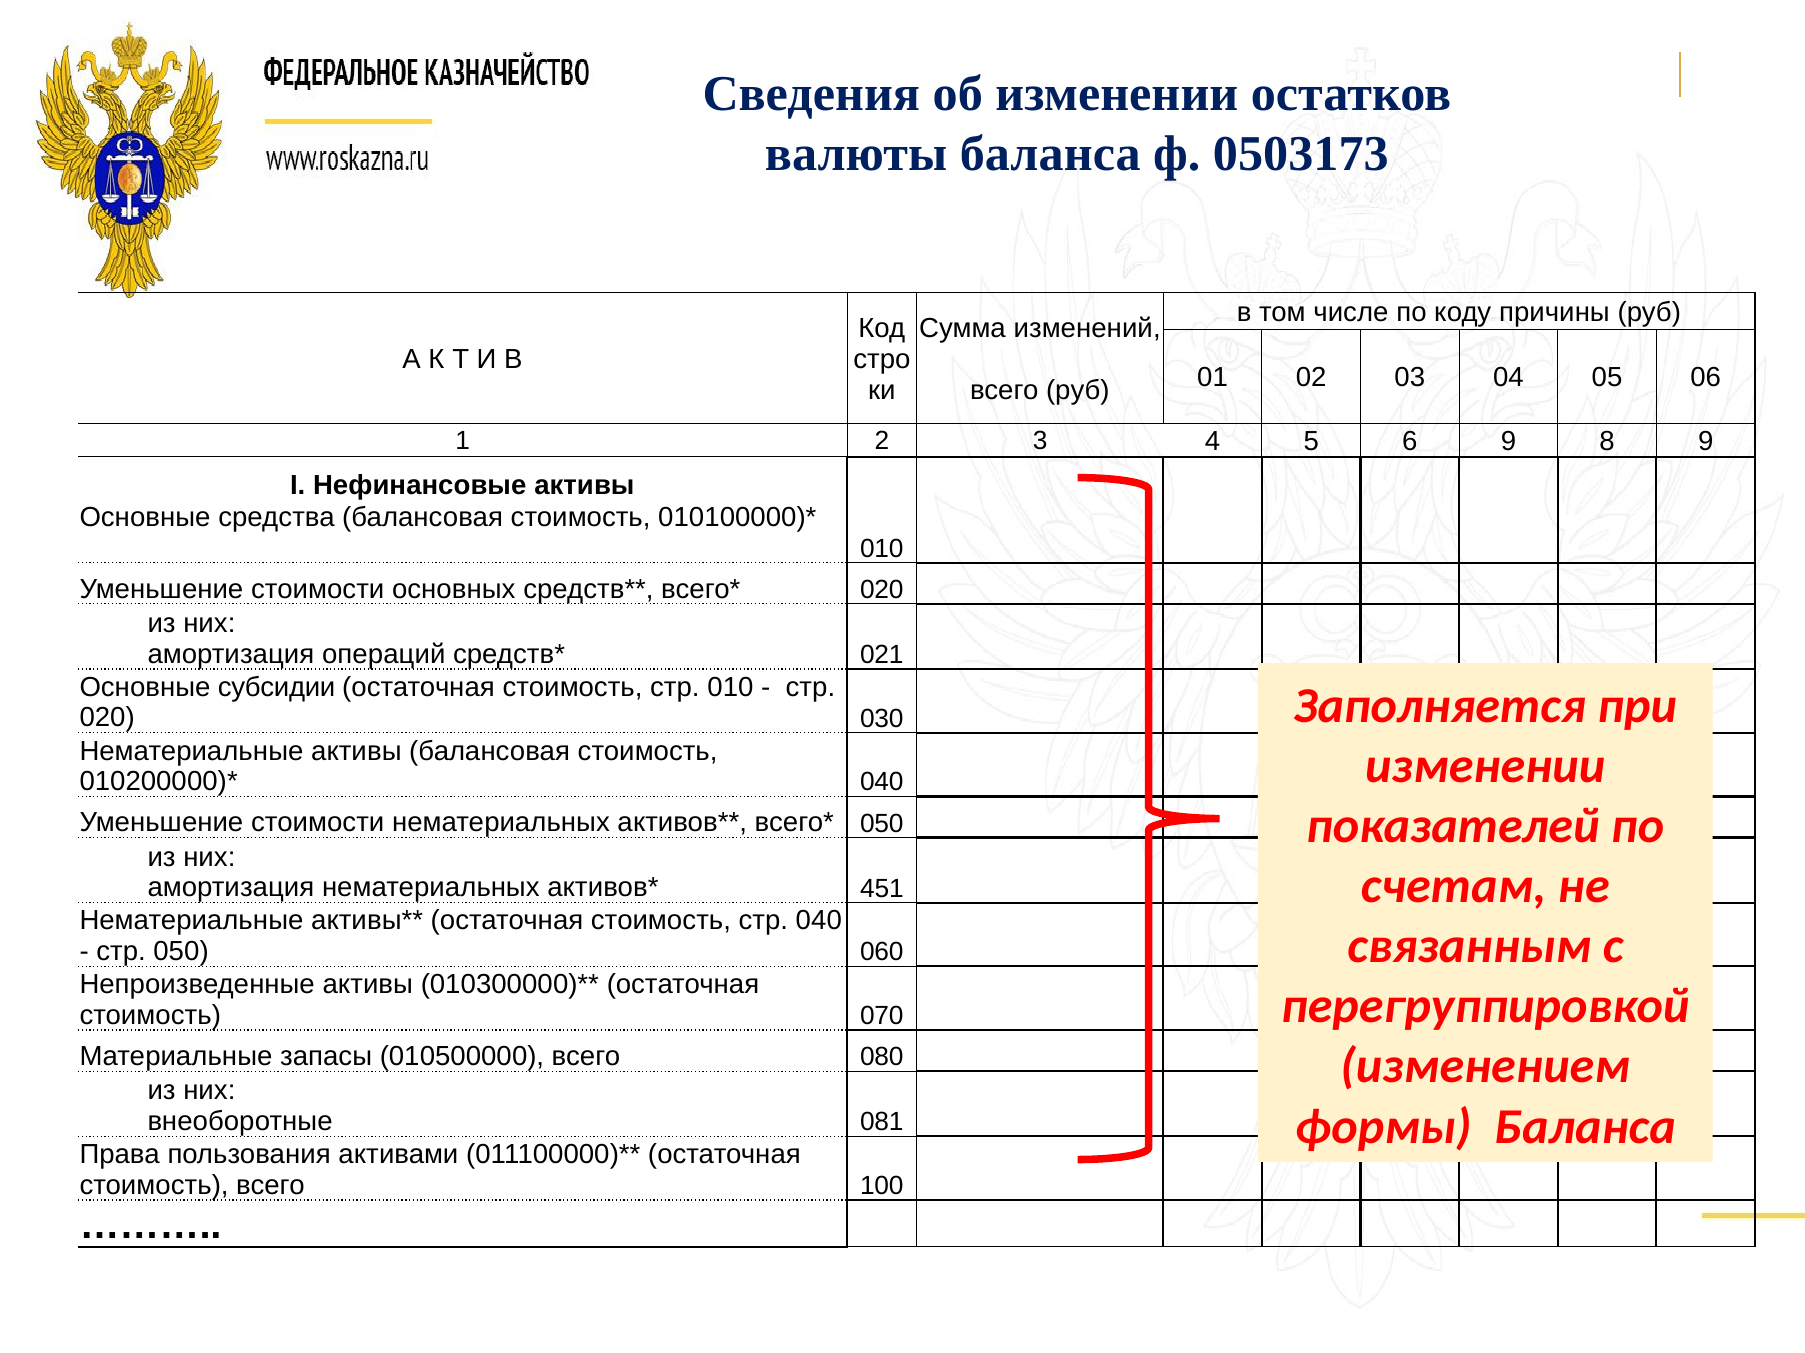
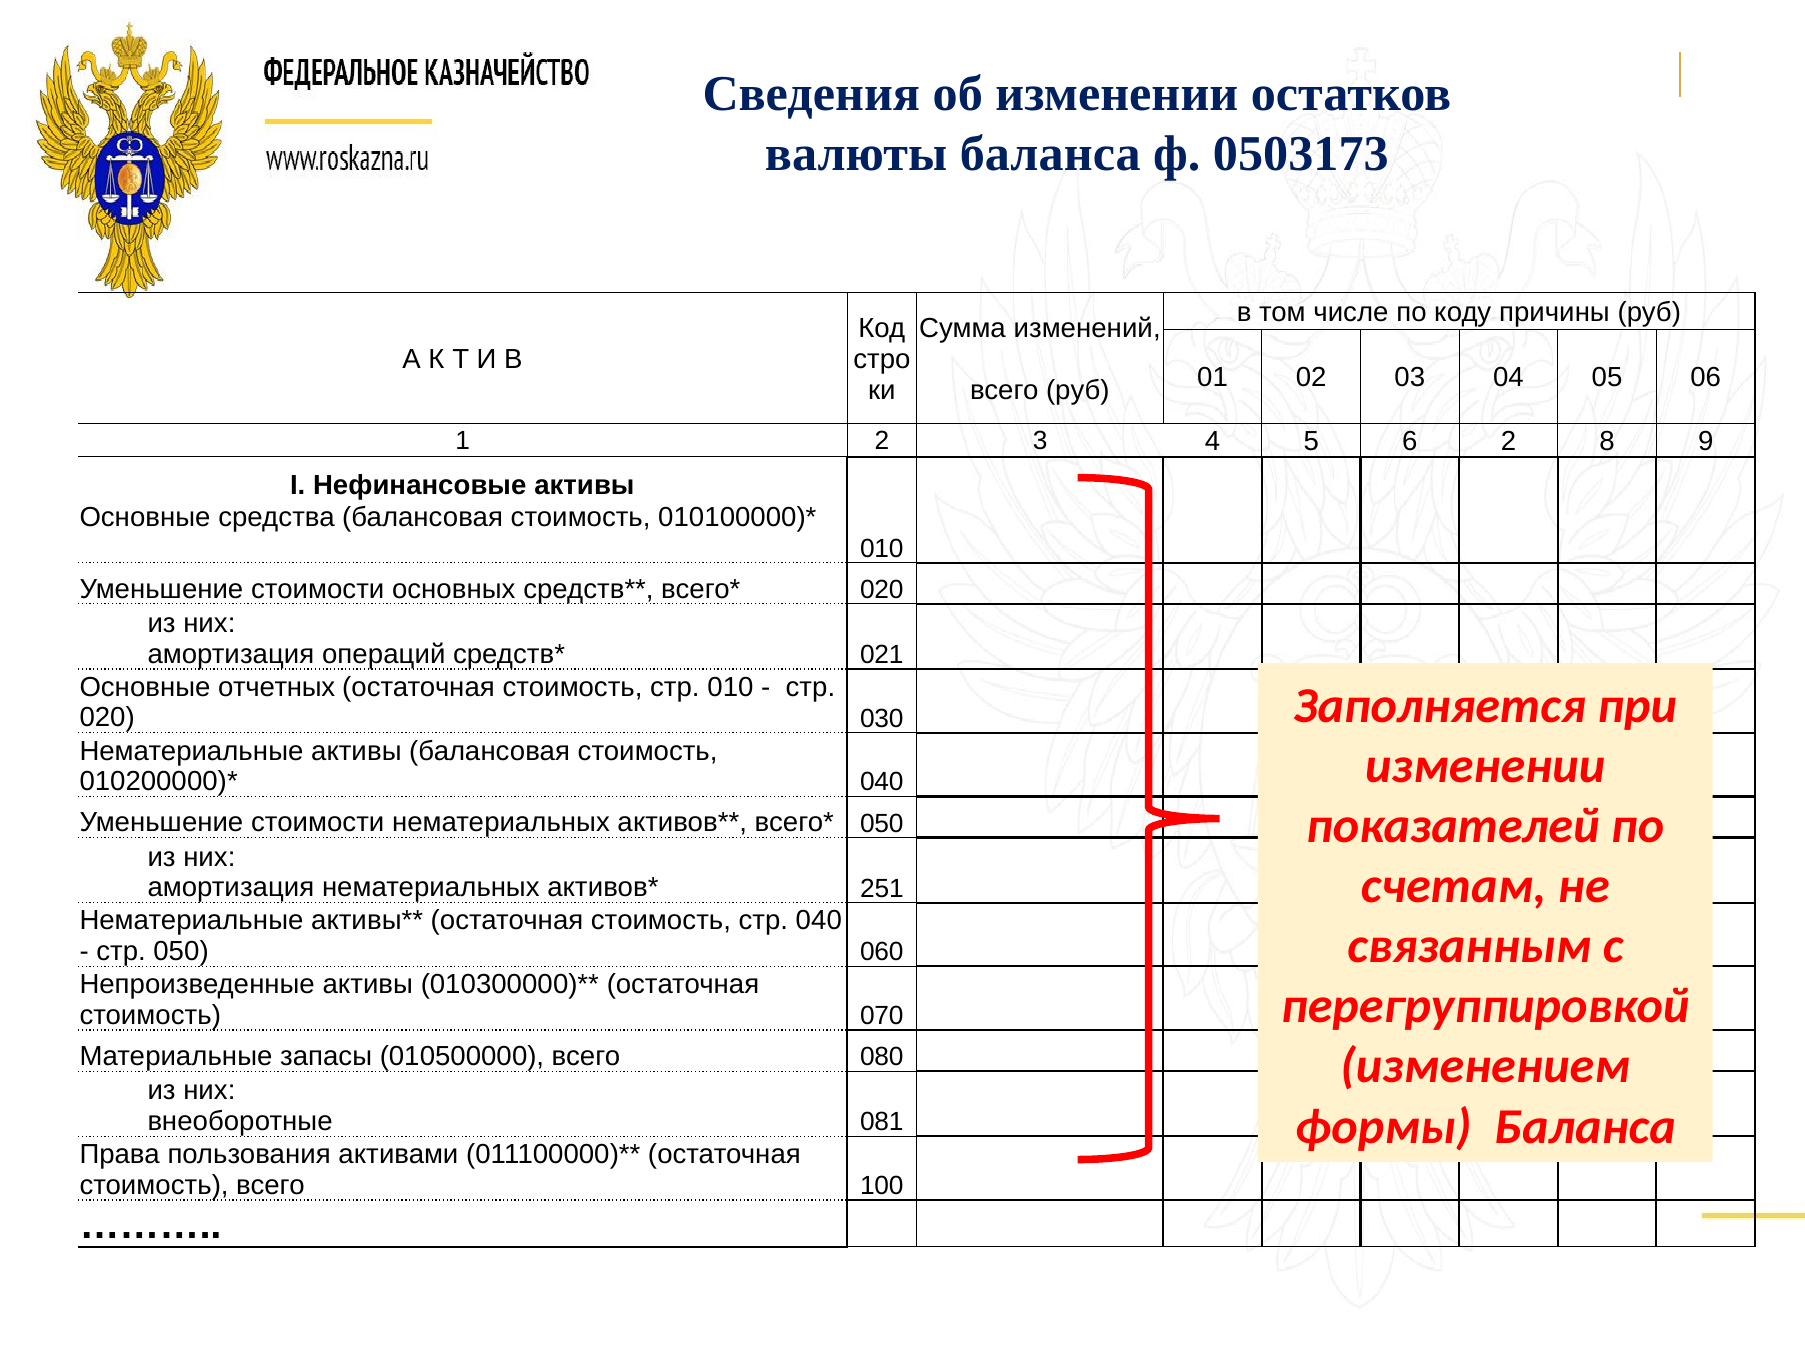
6 9: 9 -> 2 (1508, 441)
субсидии: субсидии -> отчетных (277, 688)
451: 451 -> 251 (882, 889)
